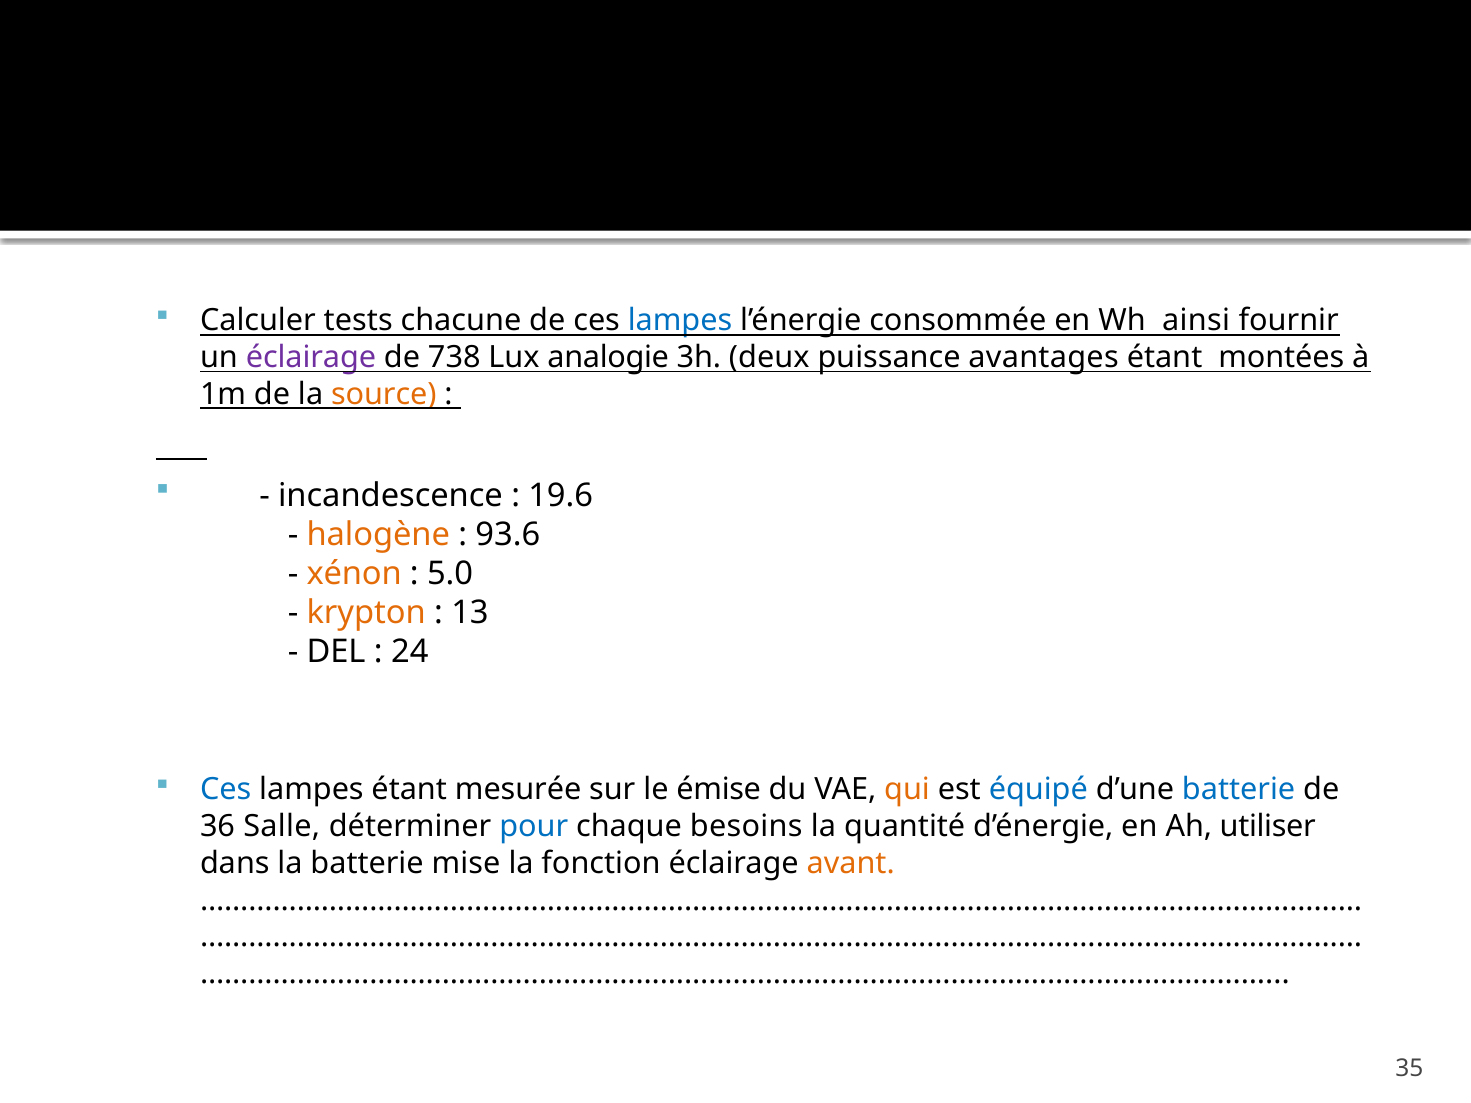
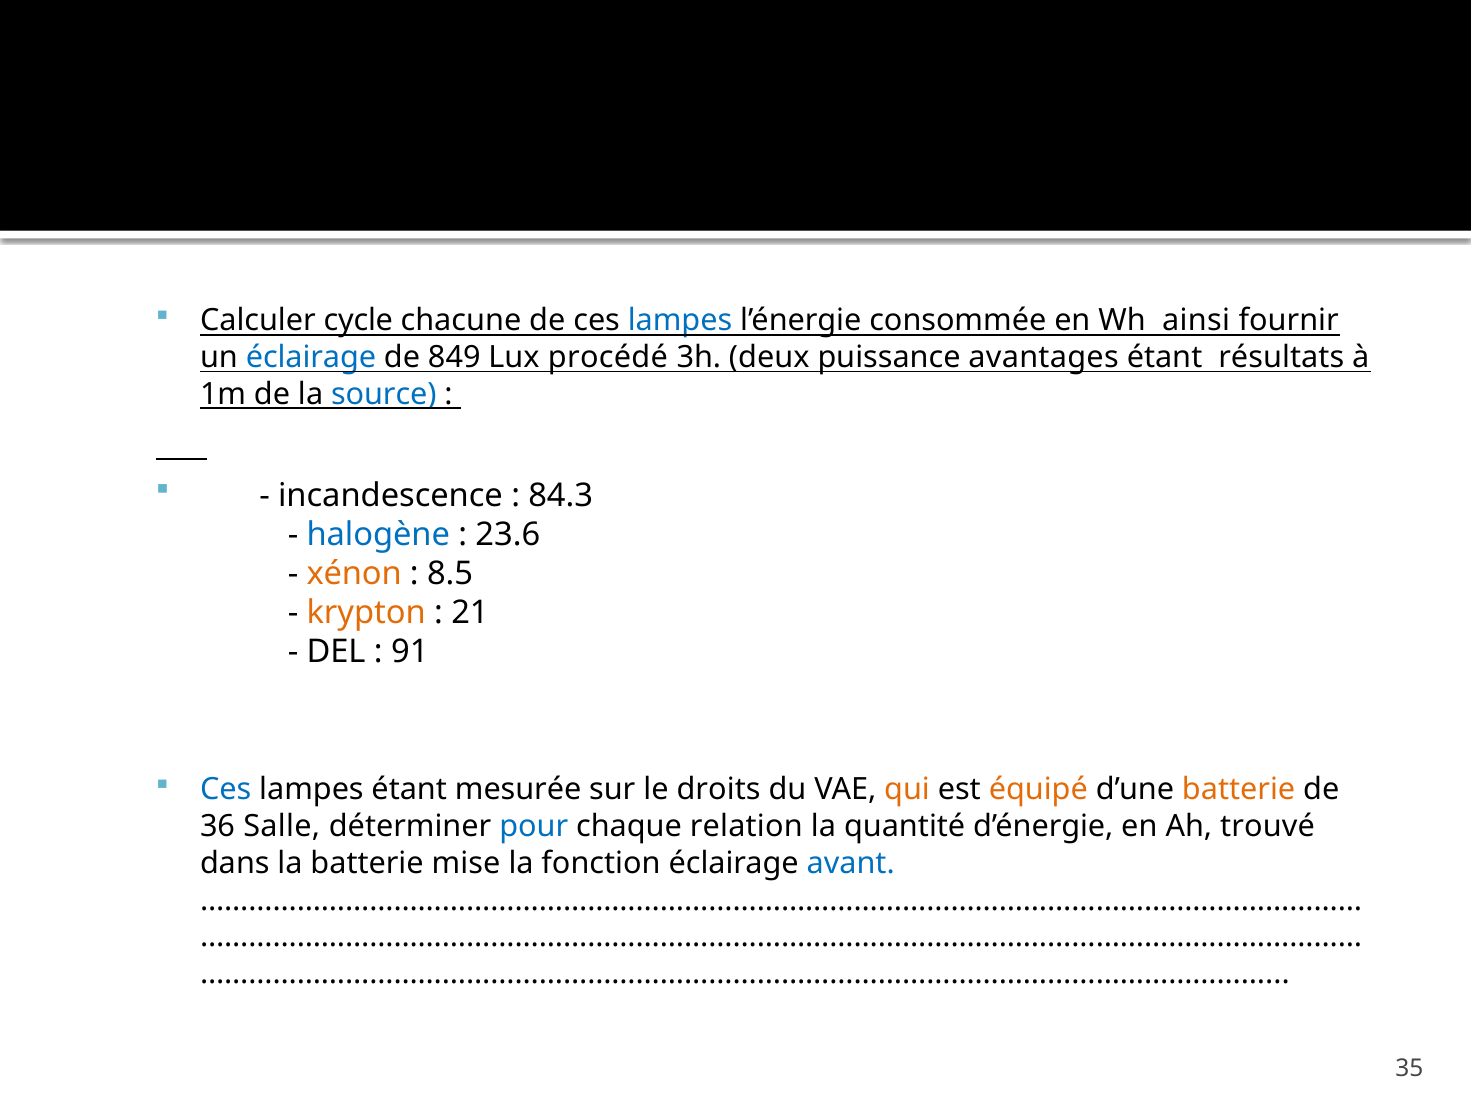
tests: tests -> cycle (358, 321)
éclairage colour: purple -> blue (311, 358)
738: 738 -> 849 (454, 358)
analogie: analogie -> procédé (608, 358)
montées: montées -> résultats (1281, 358)
source colour: orange -> blue (384, 394)
19.6: 19.6 -> 84.3 (561, 495)
halogène colour: orange -> blue (378, 535)
93.6: 93.6 -> 23.6 (508, 535)
5.0: 5.0 -> 8.5 (450, 574)
13: 13 -> 21 (470, 613)
24: 24 -> 91 (410, 652)
émise: émise -> droits (719, 790)
équipé colour: blue -> orange (1038, 790)
batterie colour: blue -> orange (1239, 790)
besoins: besoins -> relation (746, 827)
utiliser: utiliser -> trouvé (1268, 827)
avant colour: orange -> blue (851, 863)
